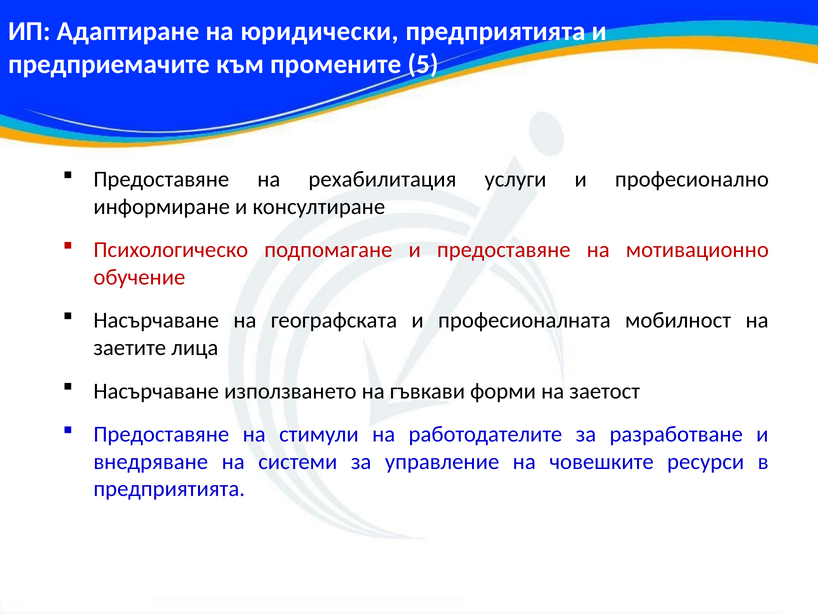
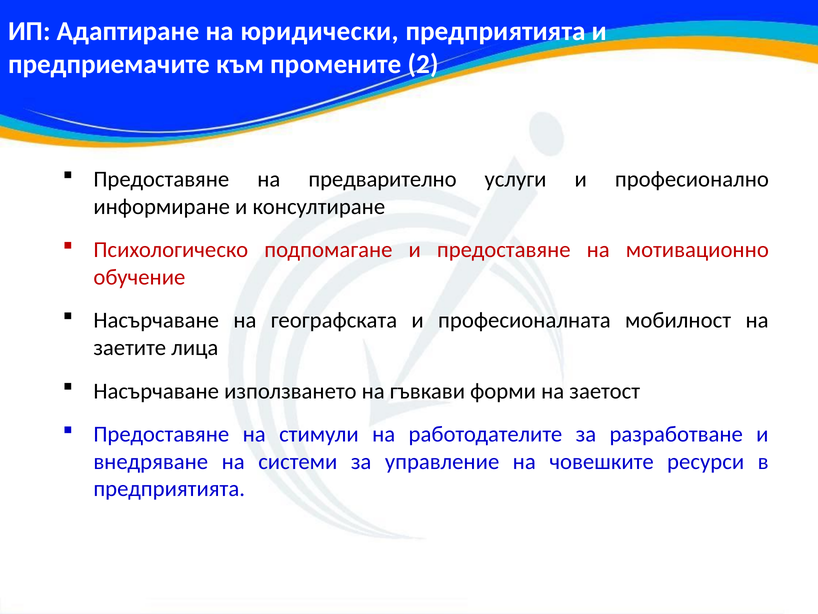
5: 5 -> 2 (423, 64)
рехабилитация: рехабилитация -> предварително (383, 179)
